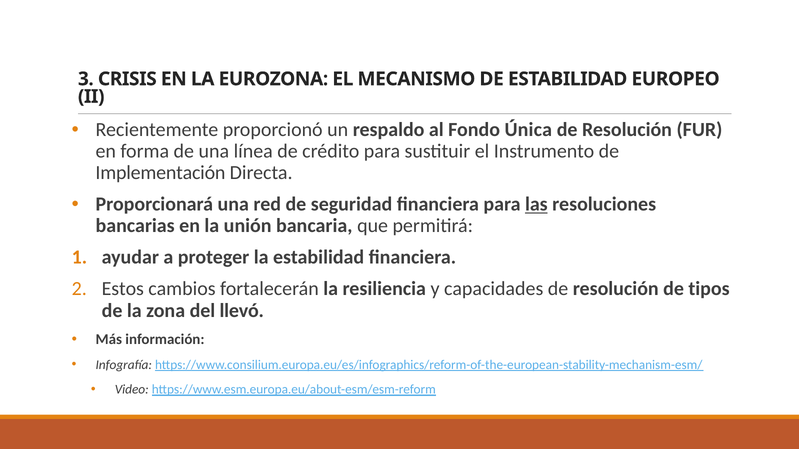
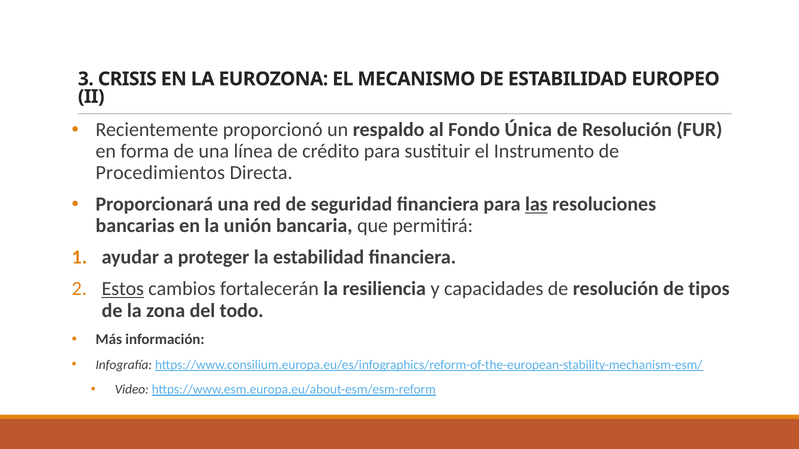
Implementación: Implementación -> Procedimientos (160, 173)
Estos underline: none -> present (123, 289)
llevó: llevó -> todo (242, 311)
